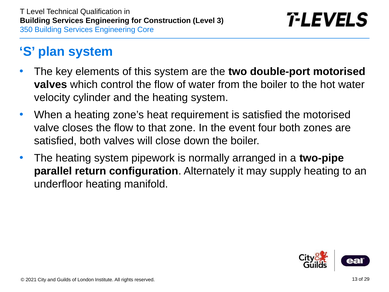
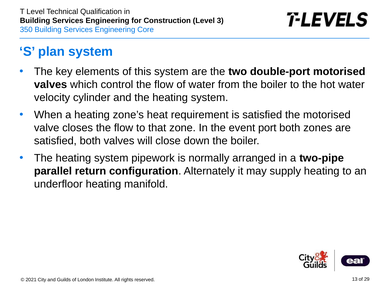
four: four -> port (267, 128)
